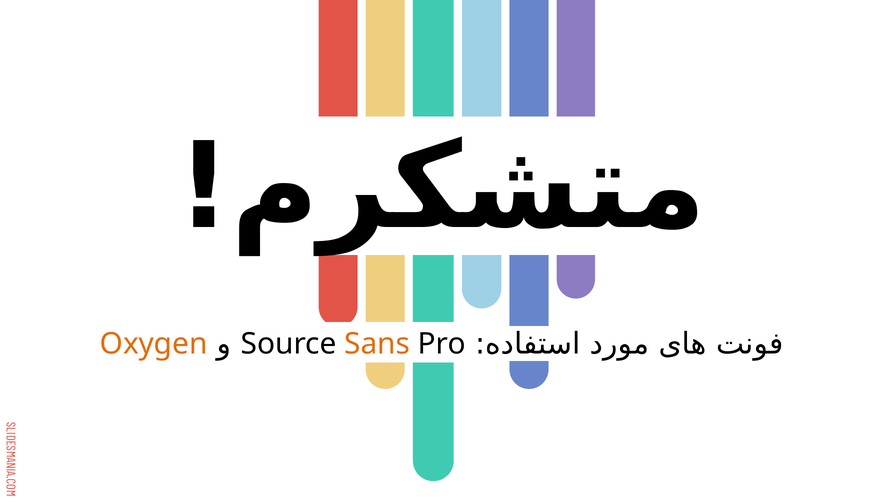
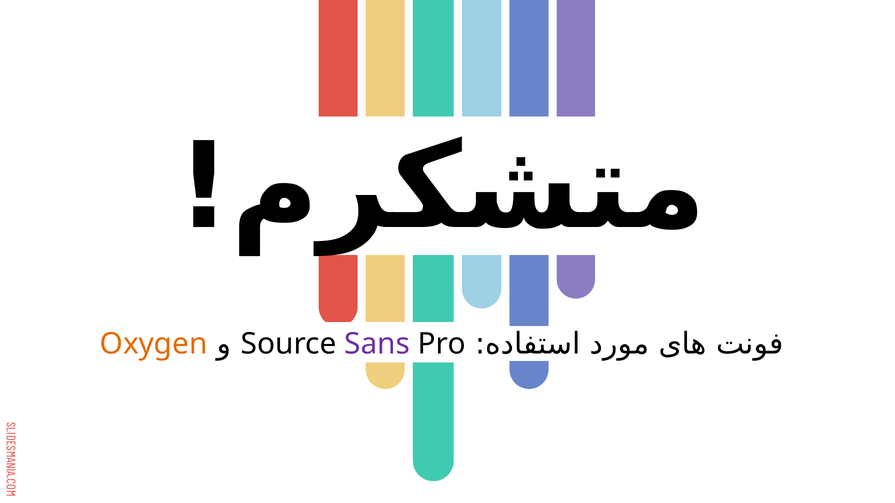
Sans colour: orange -> purple (377, 344)
